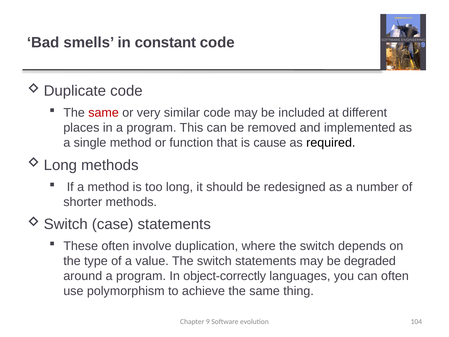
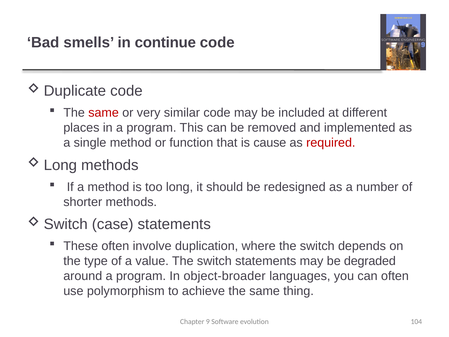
constant: constant -> continue (165, 43)
required colour: black -> red (331, 143)
object-correctly: object-correctly -> object-broader (225, 276)
